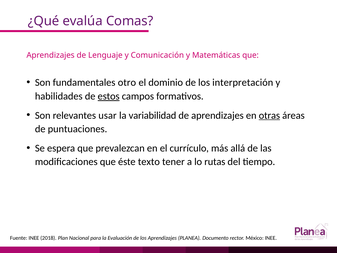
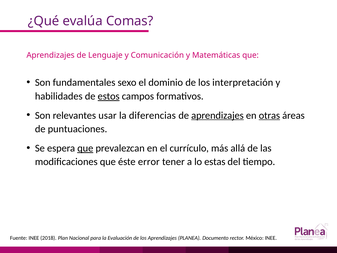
otro: otro -> sexo (127, 82)
variabilidad: variabilidad -> diferencias (152, 115)
aprendizajes underline: none -> present (217, 115)
que underline: none -> present (85, 148)
texto: texto -> error (149, 162)
rutas: rutas -> estas (215, 162)
